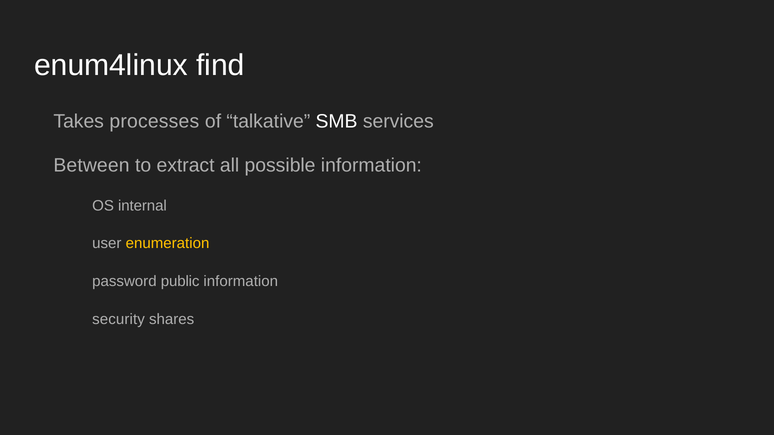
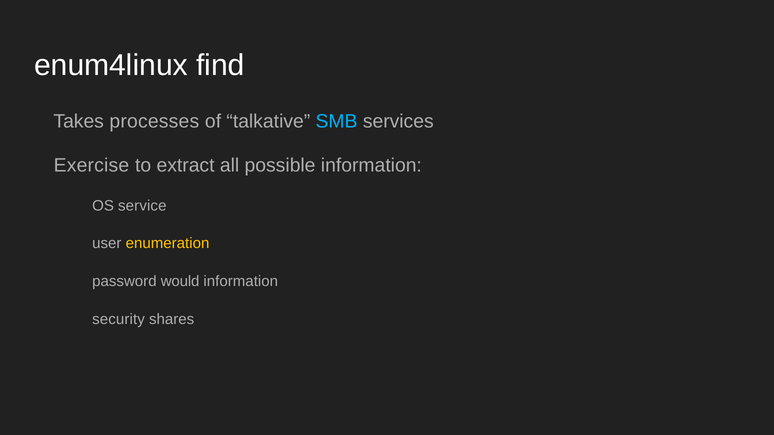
SMB colour: white -> light blue (337, 122)
Between: Between -> Exercise (91, 166)
internal: internal -> service (142, 206)
public: public -> would (180, 282)
